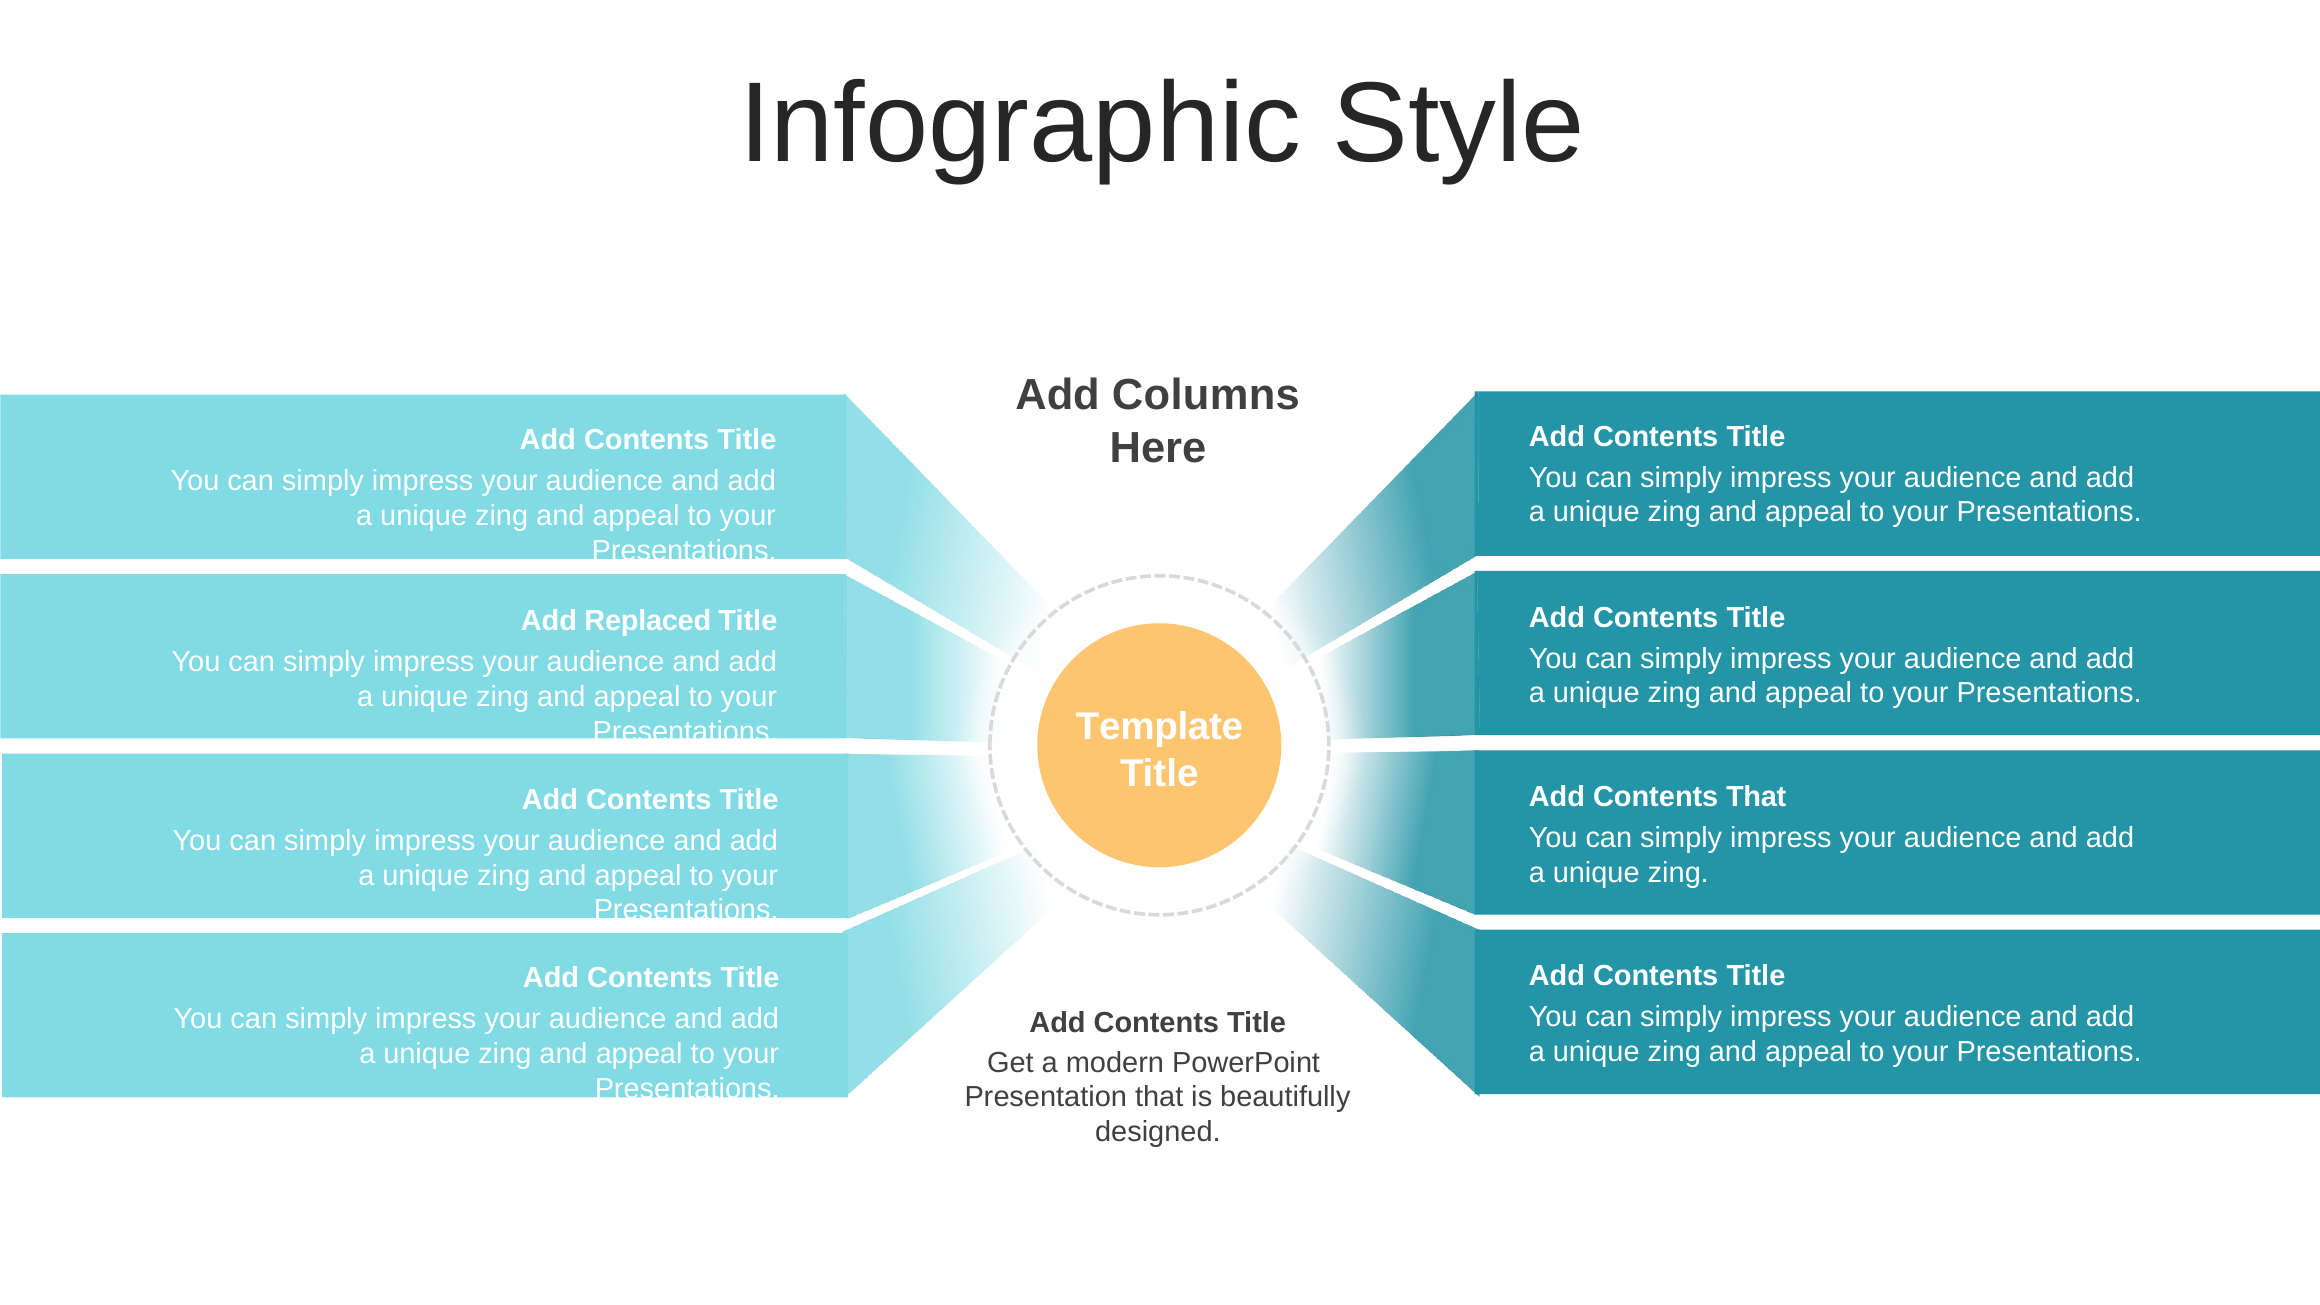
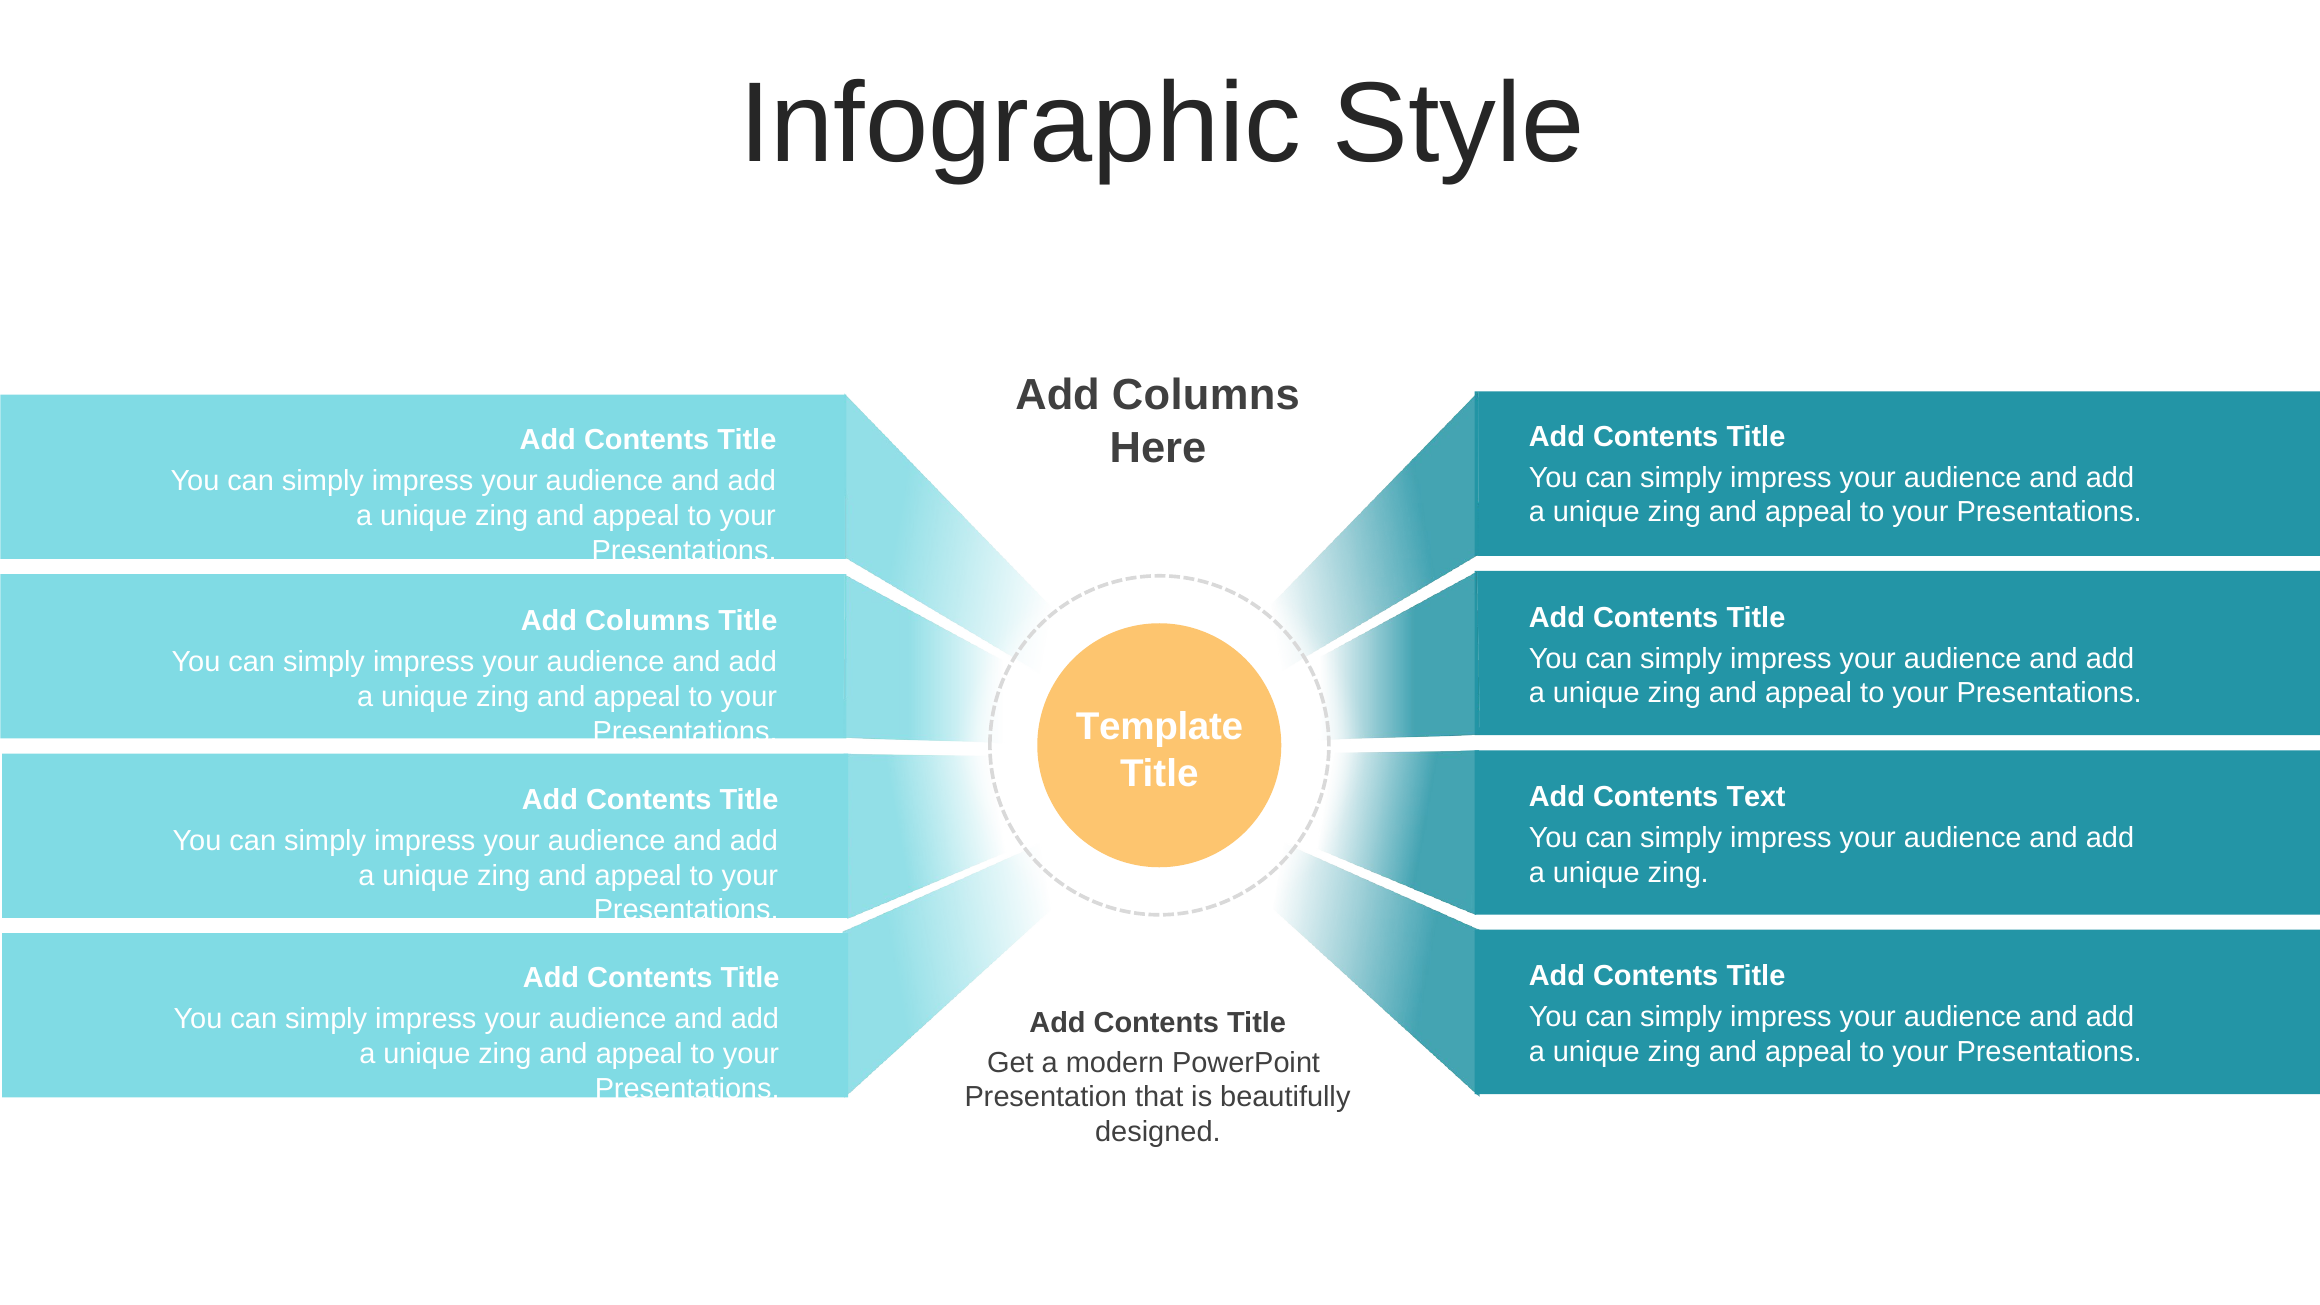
Replaced: Replaced -> Columns (648, 621)
Contents That: That -> Text (1756, 797)
